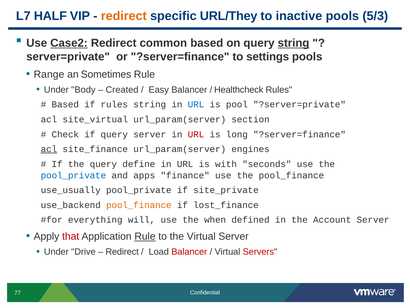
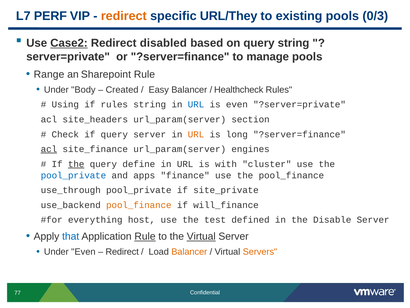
HALF: HALF -> PERF (50, 16)
inactive: inactive -> existing (299, 16)
5/3: 5/3 -> 0/3 (375, 16)
common: common -> disabled (163, 43)
string underline: present -> none (294, 43)
settings: settings -> manage (268, 57)
Sometimes: Sometimes -> Sharepoint (106, 74)
Based: Based -> Using (65, 104)
is pool: pool -> even (237, 104)
site_virtual: site_virtual -> site_headers (95, 119)
URL colour: red -> orange (196, 134)
the underline: none -> present (76, 164)
seconds: seconds -> cluster (267, 164)
use_usually: use_usually -> use_through (71, 190)
lost_finance: lost_finance -> will_finance (226, 205)
will: will -> host (142, 220)
when: when -> test (215, 220)
Account: Account -> Disable (332, 220)
that colour: red -> blue (71, 236)
Virtual underline: none -> present (201, 236)
Under Drive: Drive -> Even (83, 252)
Balancer colour: red -> orange (189, 252)
Servers colour: red -> orange (260, 252)
